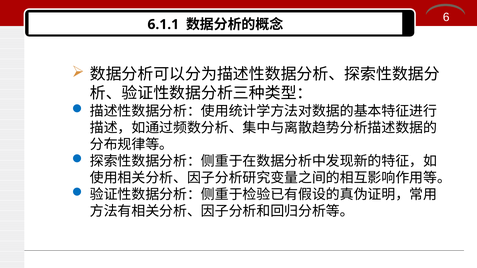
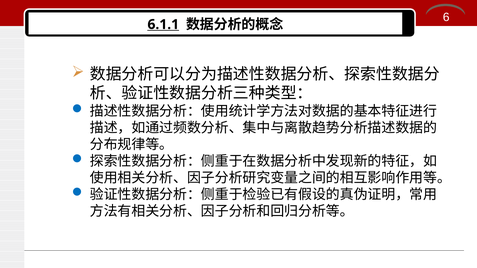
6.1.1 underline: none -> present (163, 24)
